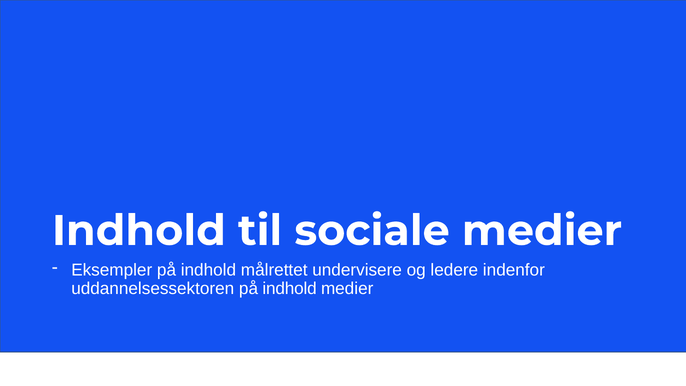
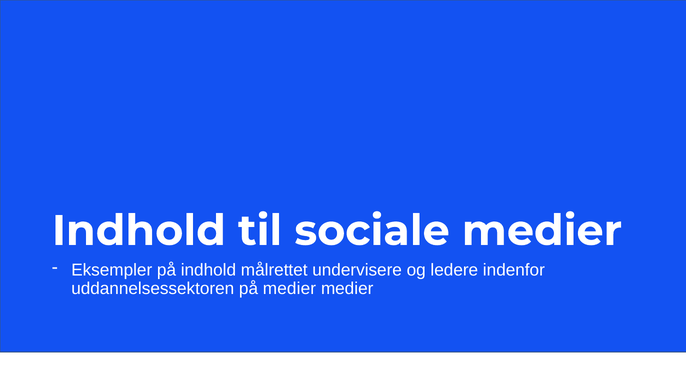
uddannelsessektoren på indhold: indhold -> medier (289, 288)
